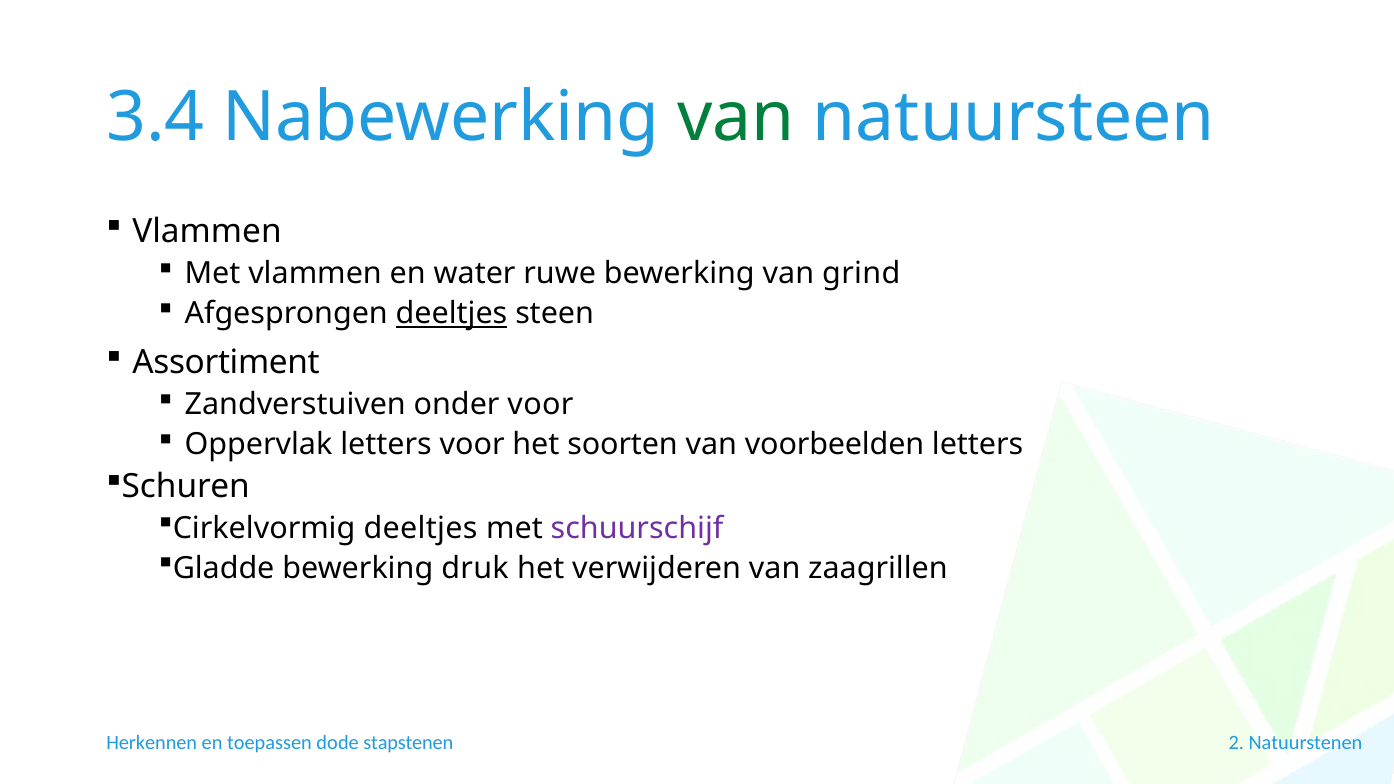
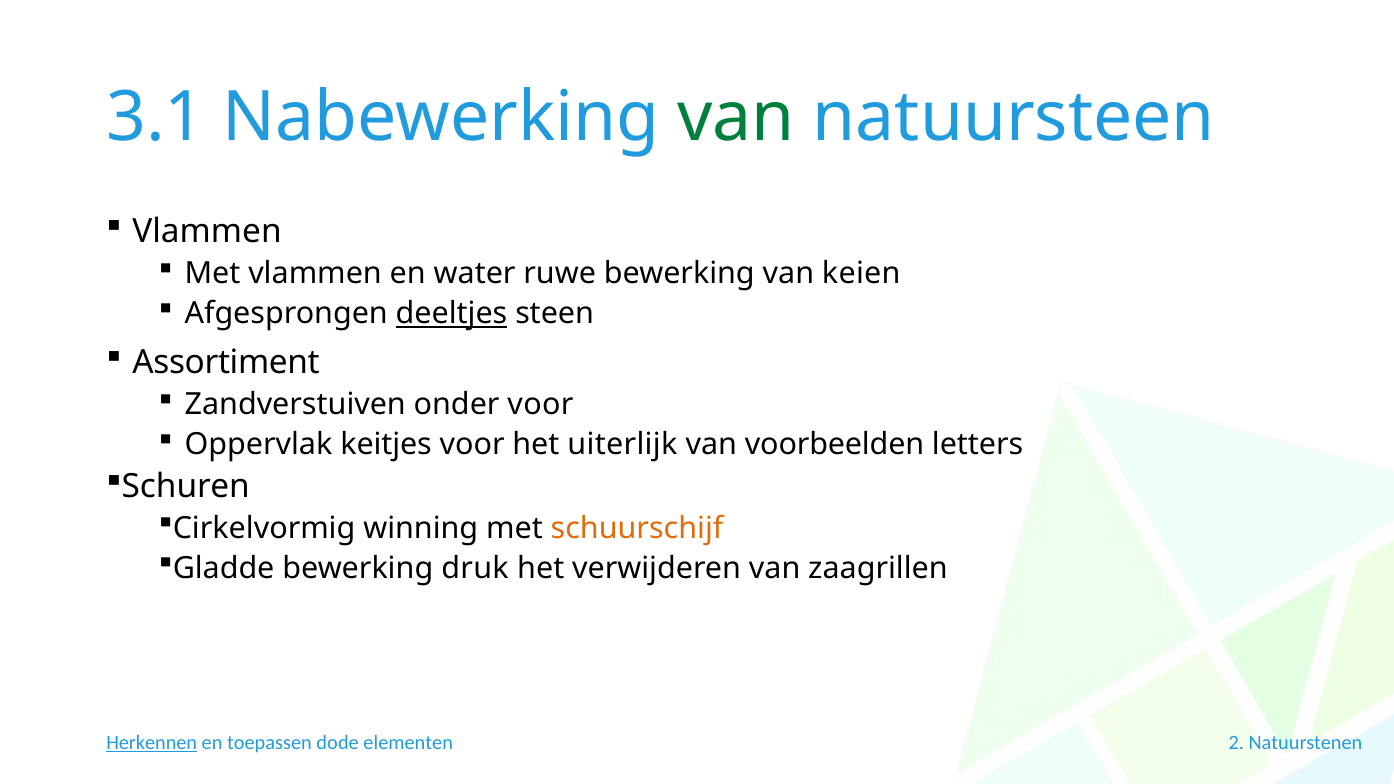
3.4: 3.4 -> 3.1 (155, 117)
grind: grind -> keien (861, 274)
Oppervlak letters: letters -> keitjes (386, 445)
soorten: soorten -> uiterlijk (622, 445)
Cirkelvormig deeltjes: deeltjes -> winning (421, 528)
schuurschijf colour: purple -> orange (637, 528)
Herkennen underline: none -> present (152, 743)
stapstenen: stapstenen -> elementen (408, 743)
